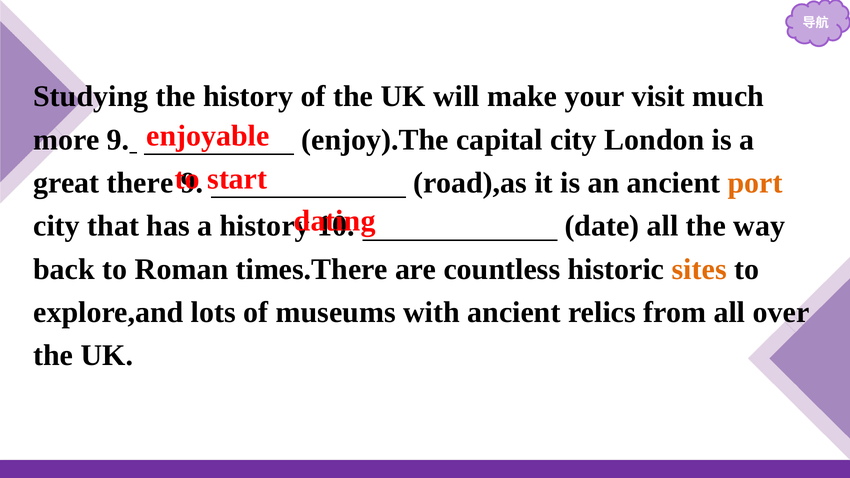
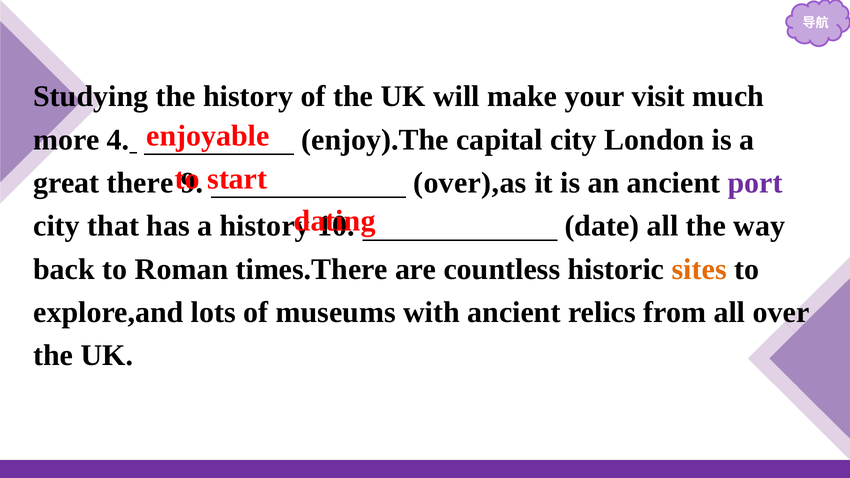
more 9: 9 -> 4 (118, 140)
road),as: road),as -> over),as (470, 183)
port colour: orange -> purple (755, 183)
